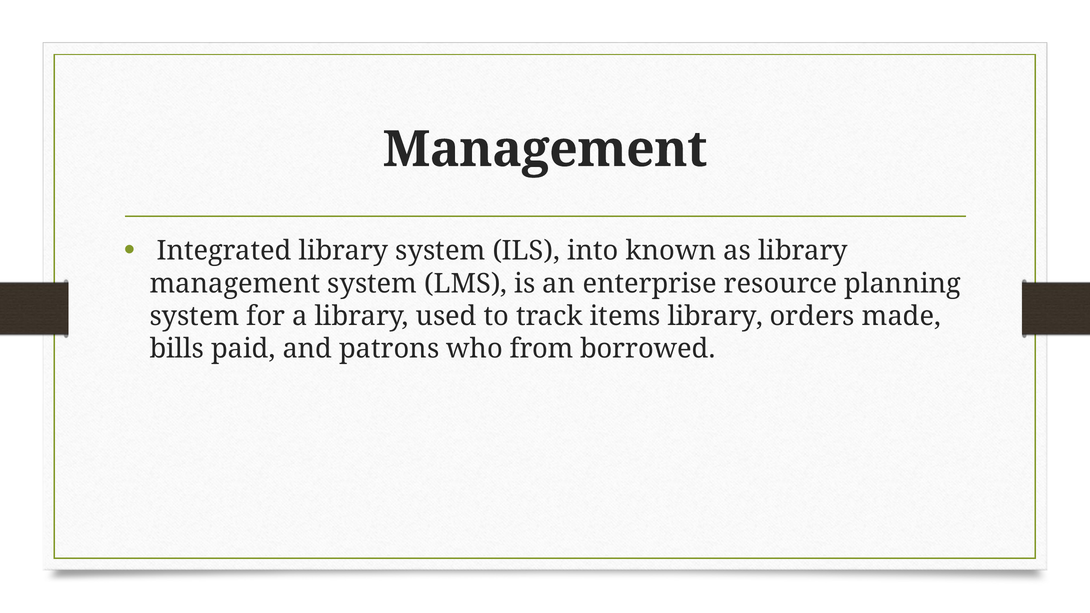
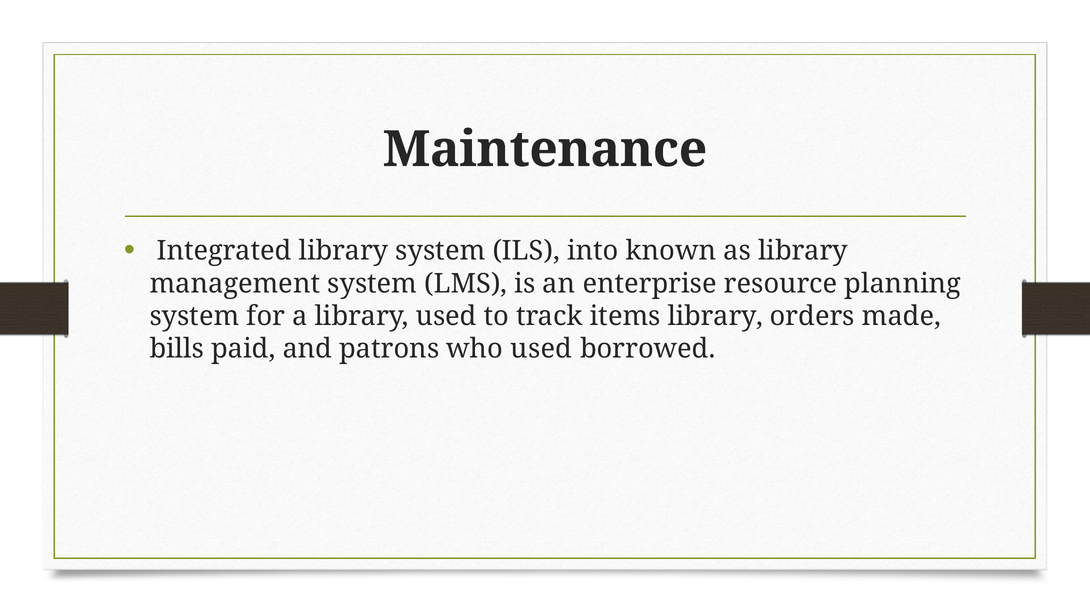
Management: Management -> Maintenance (545, 150)
who from: from -> used (541, 349)
